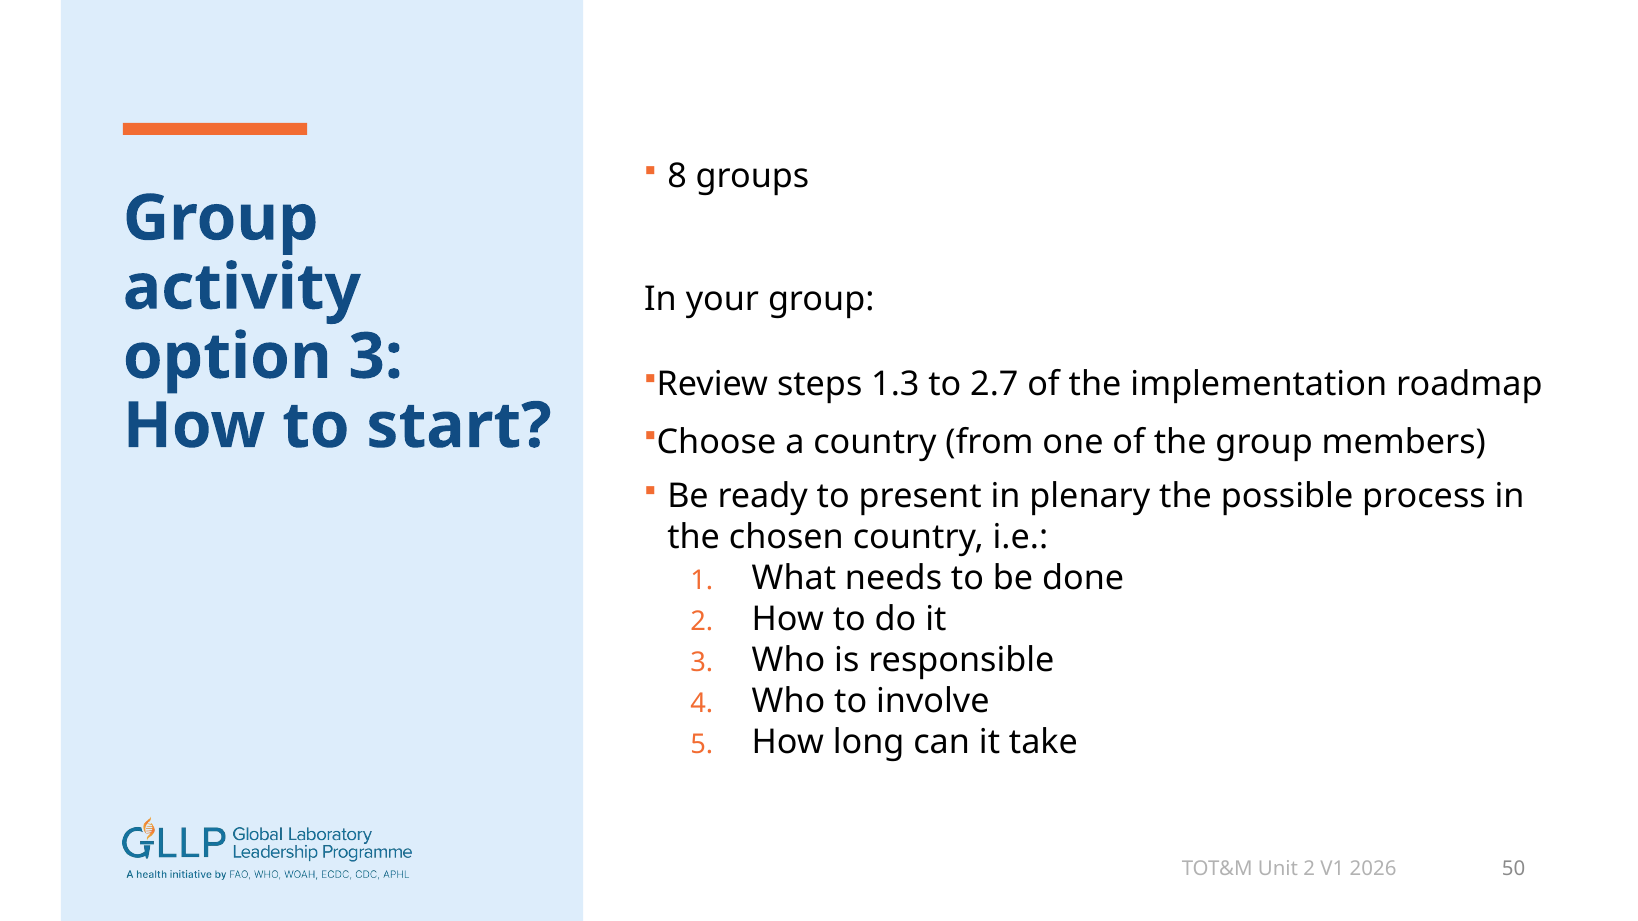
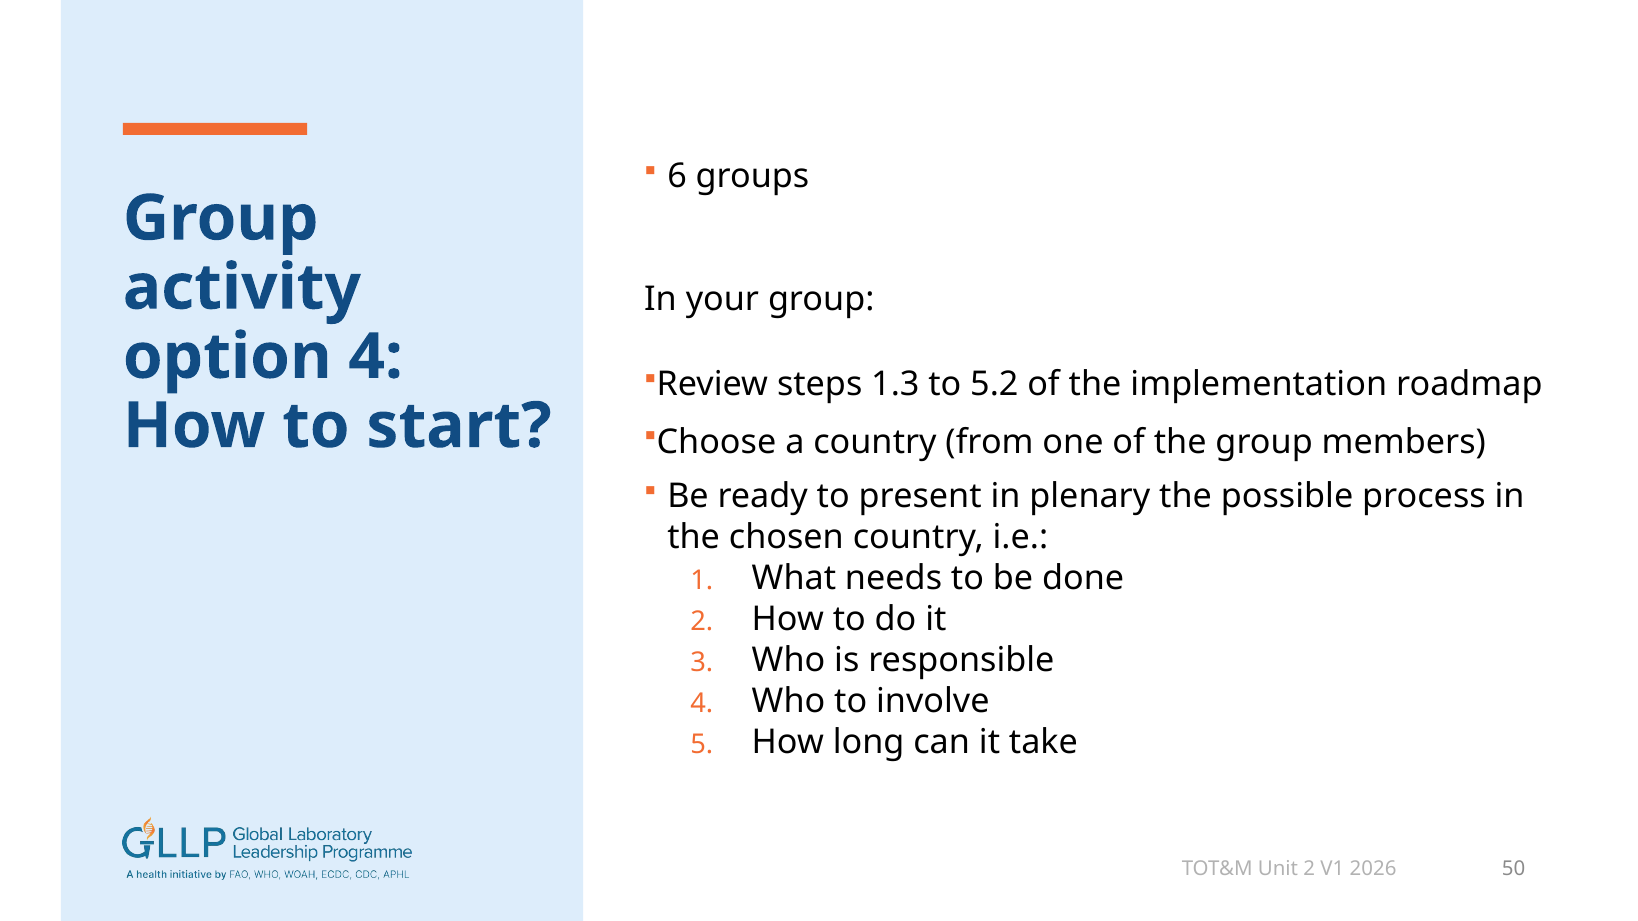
8: 8 -> 6 (677, 176)
option 3: 3 -> 4 (376, 357)
2.7: 2.7 -> 5.2 (994, 384)
